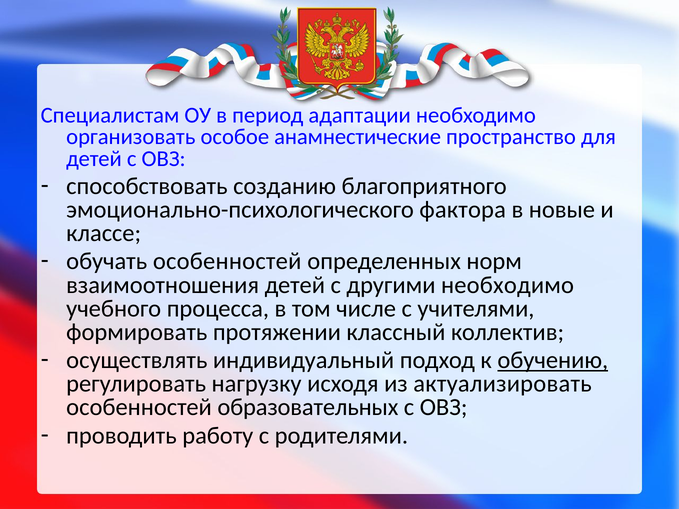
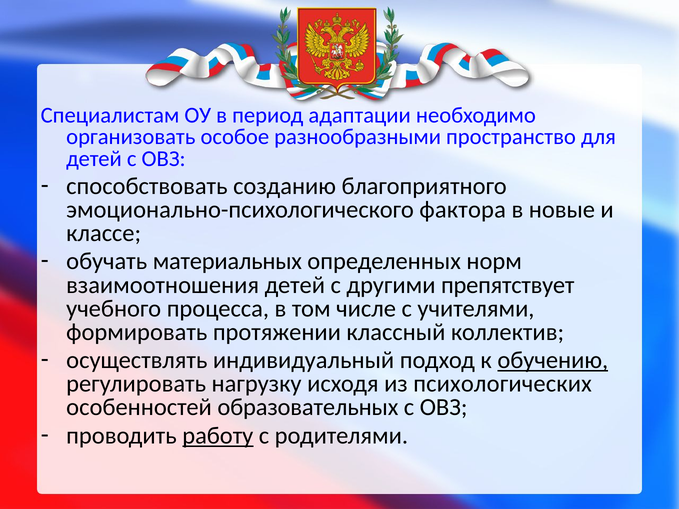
анамнестические: анамнестические -> разнообразными (358, 137)
обучать особенностей: особенностей -> материальных (227, 262)
другими необходимо: необходимо -> препятствует (508, 285)
актуализировать: актуализировать -> психологических (503, 384)
работу underline: none -> present (218, 436)
